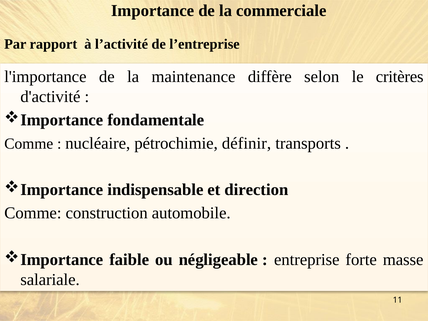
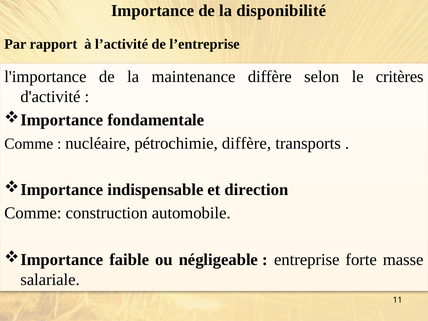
commerciale: commerciale -> disponibilité (281, 11)
pétrochimie définir: définir -> diffère (246, 143)
